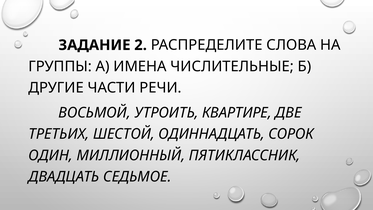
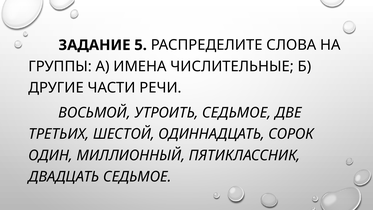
2: 2 -> 5 (141, 45)
УТРОИТЬ КВАРТИРЕ: КВАРТИРЕ -> СЕДЬМОЕ (237, 113)
